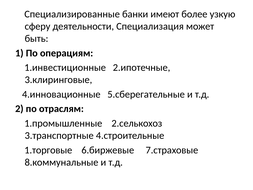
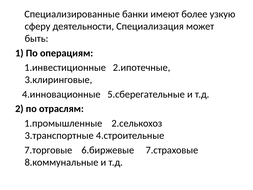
1.торговые: 1.торговые -> 7.торговые (48, 150)
